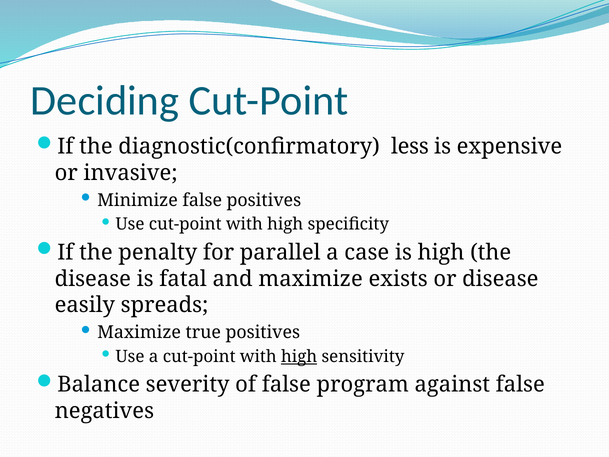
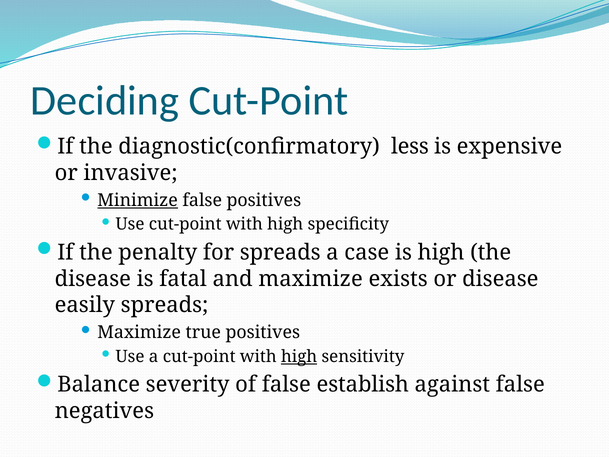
Minimize underline: none -> present (138, 200)
for parallel: parallel -> spreads (280, 252)
program: program -> establish (363, 384)
